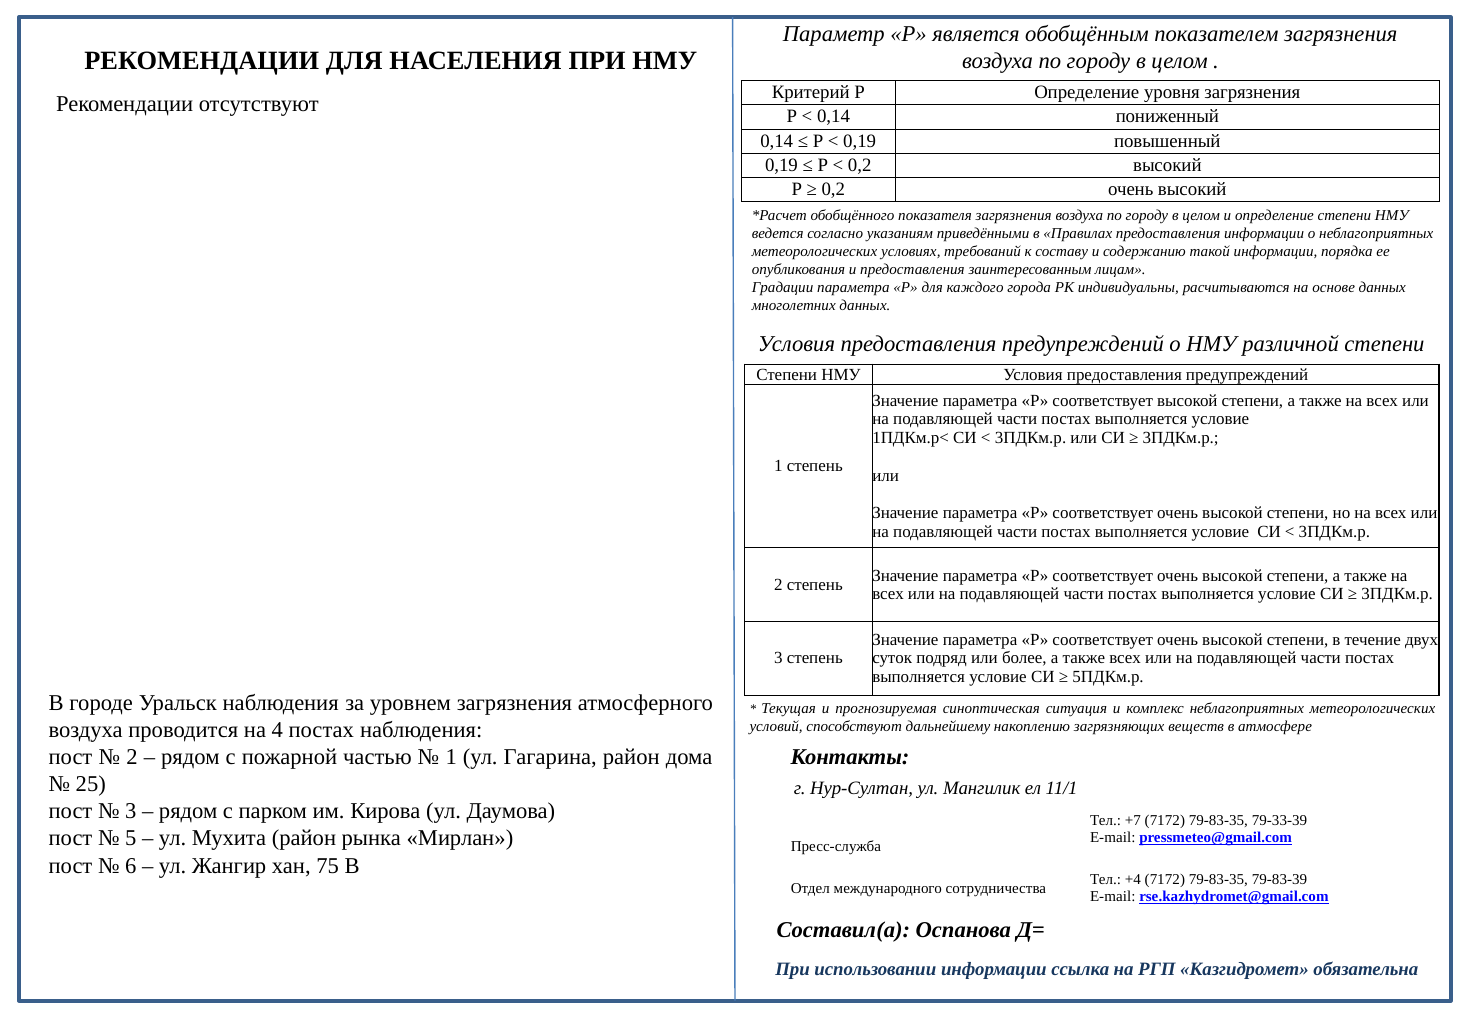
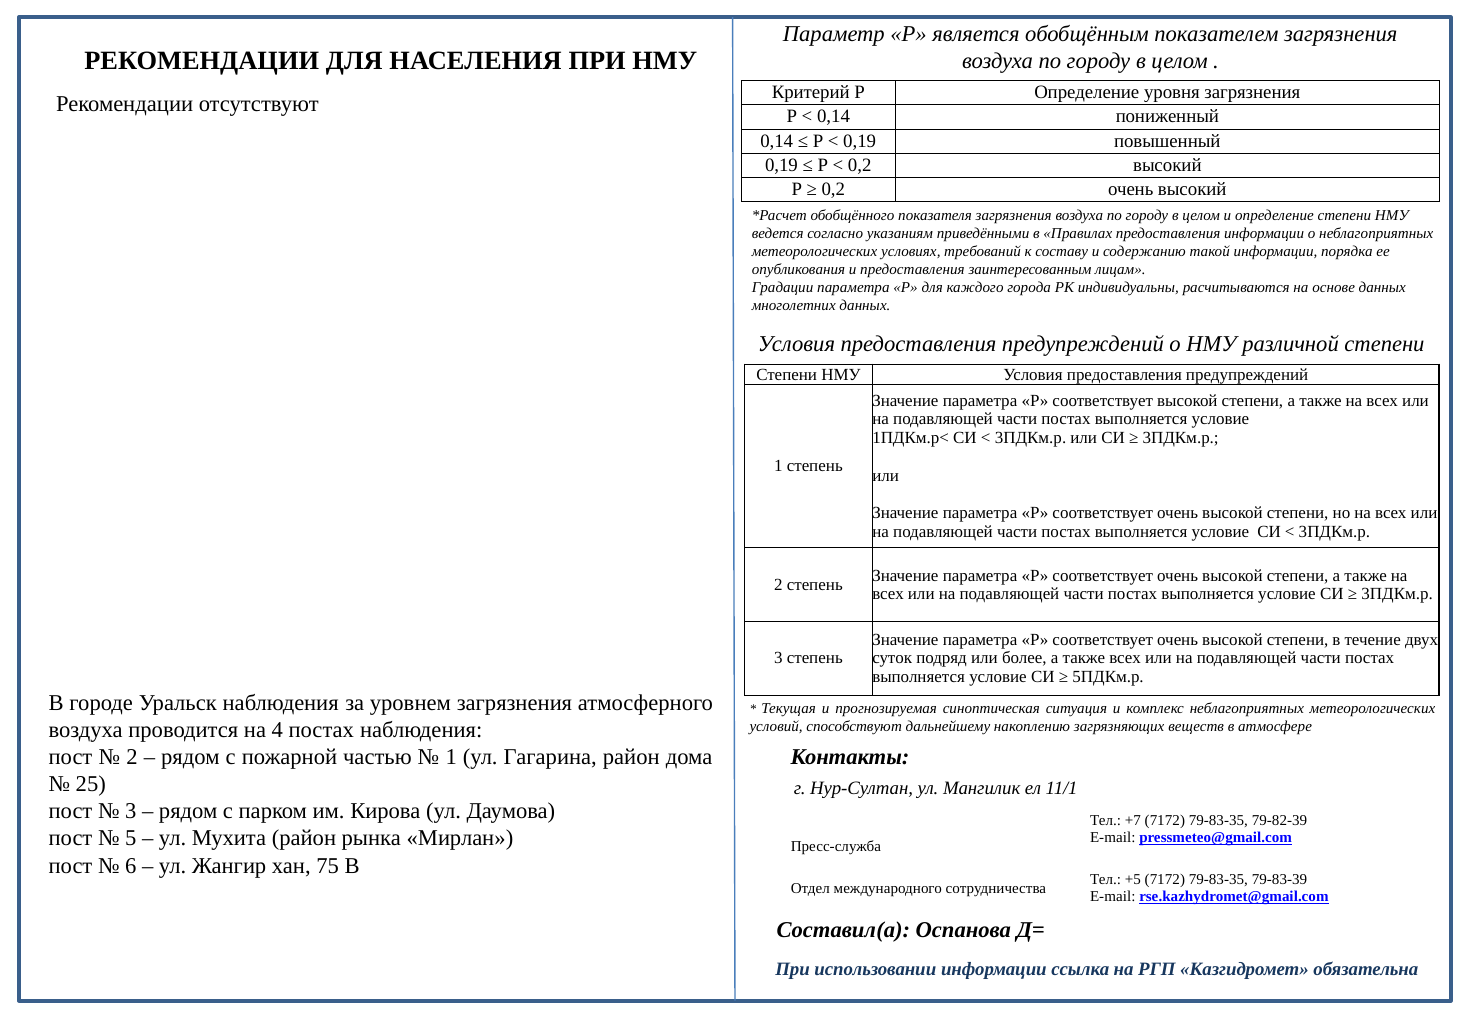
79-33-39: 79-33-39 -> 79-82-39 (1280, 821)
+4: +4 -> +5 (1133, 879)
